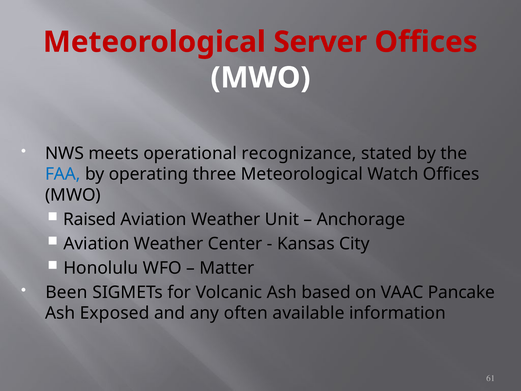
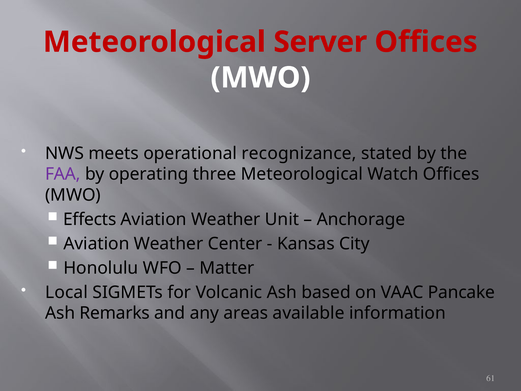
FAA colour: blue -> purple (63, 174)
Raised: Raised -> Effects (90, 219)
Been: Been -> Local (67, 292)
Exposed: Exposed -> Remarks (115, 313)
often: often -> areas (246, 313)
